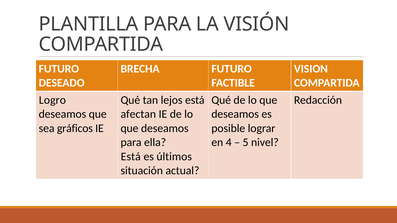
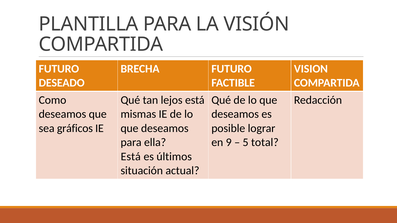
Logro: Logro -> Como (52, 100)
afectan: afectan -> mismas (138, 114)
4: 4 -> 9 (229, 143)
nivel: nivel -> total (265, 143)
